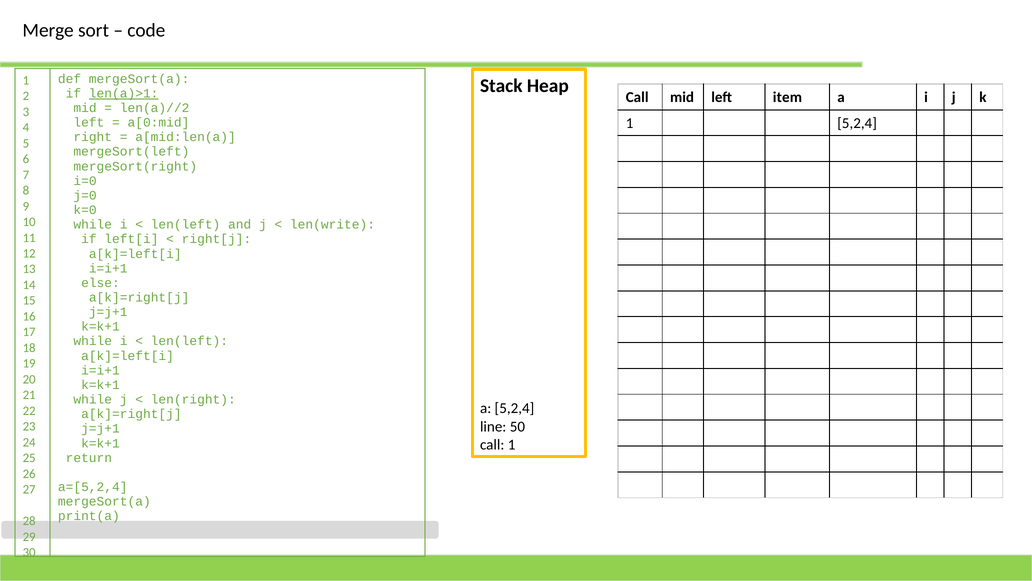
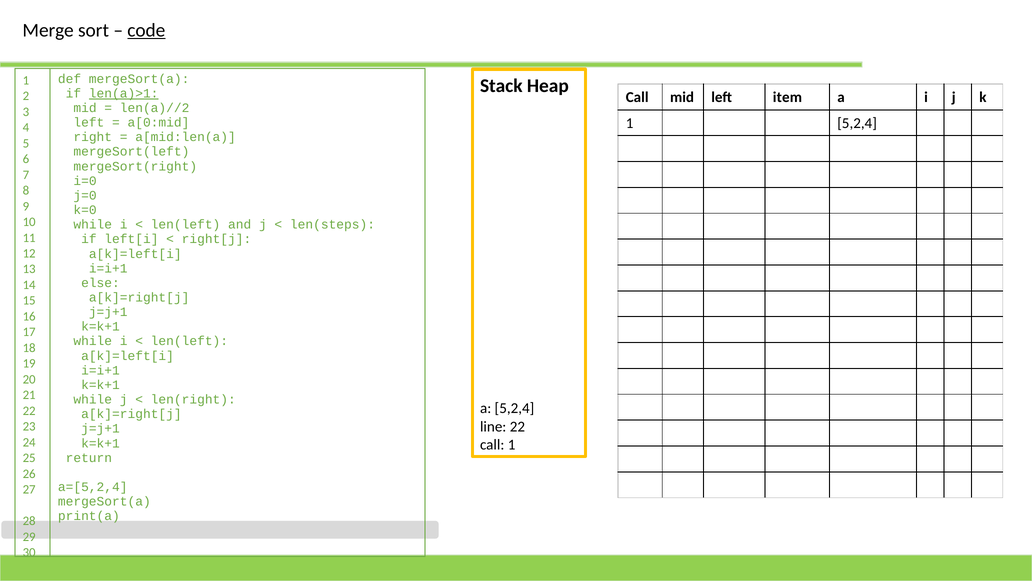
code underline: none -> present (146, 30)
len(write: len(write -> len(steps (333, 224)
line 50: 50 -> 22 (517, 426)
